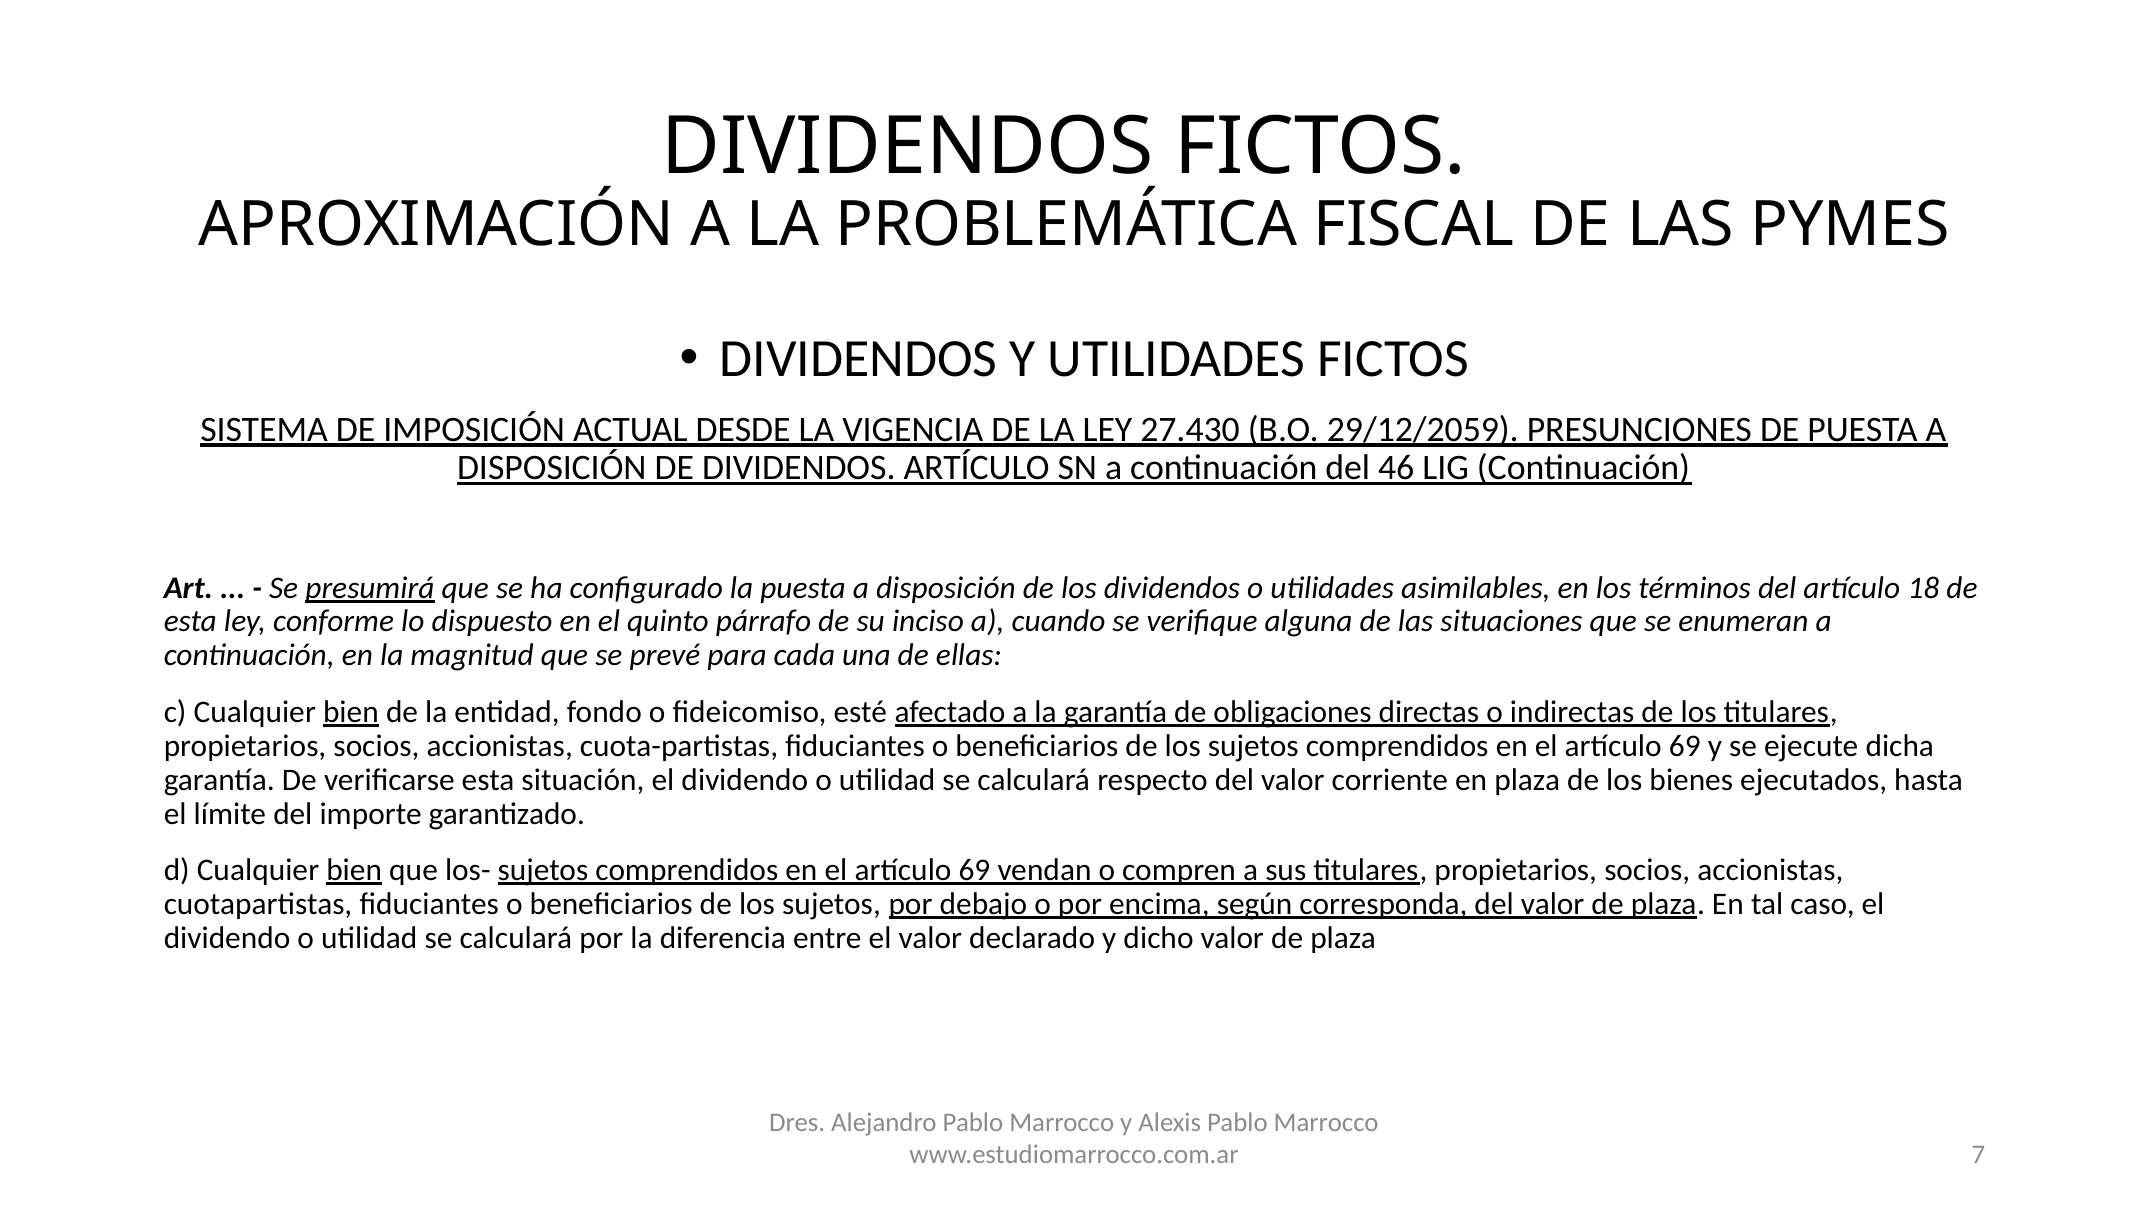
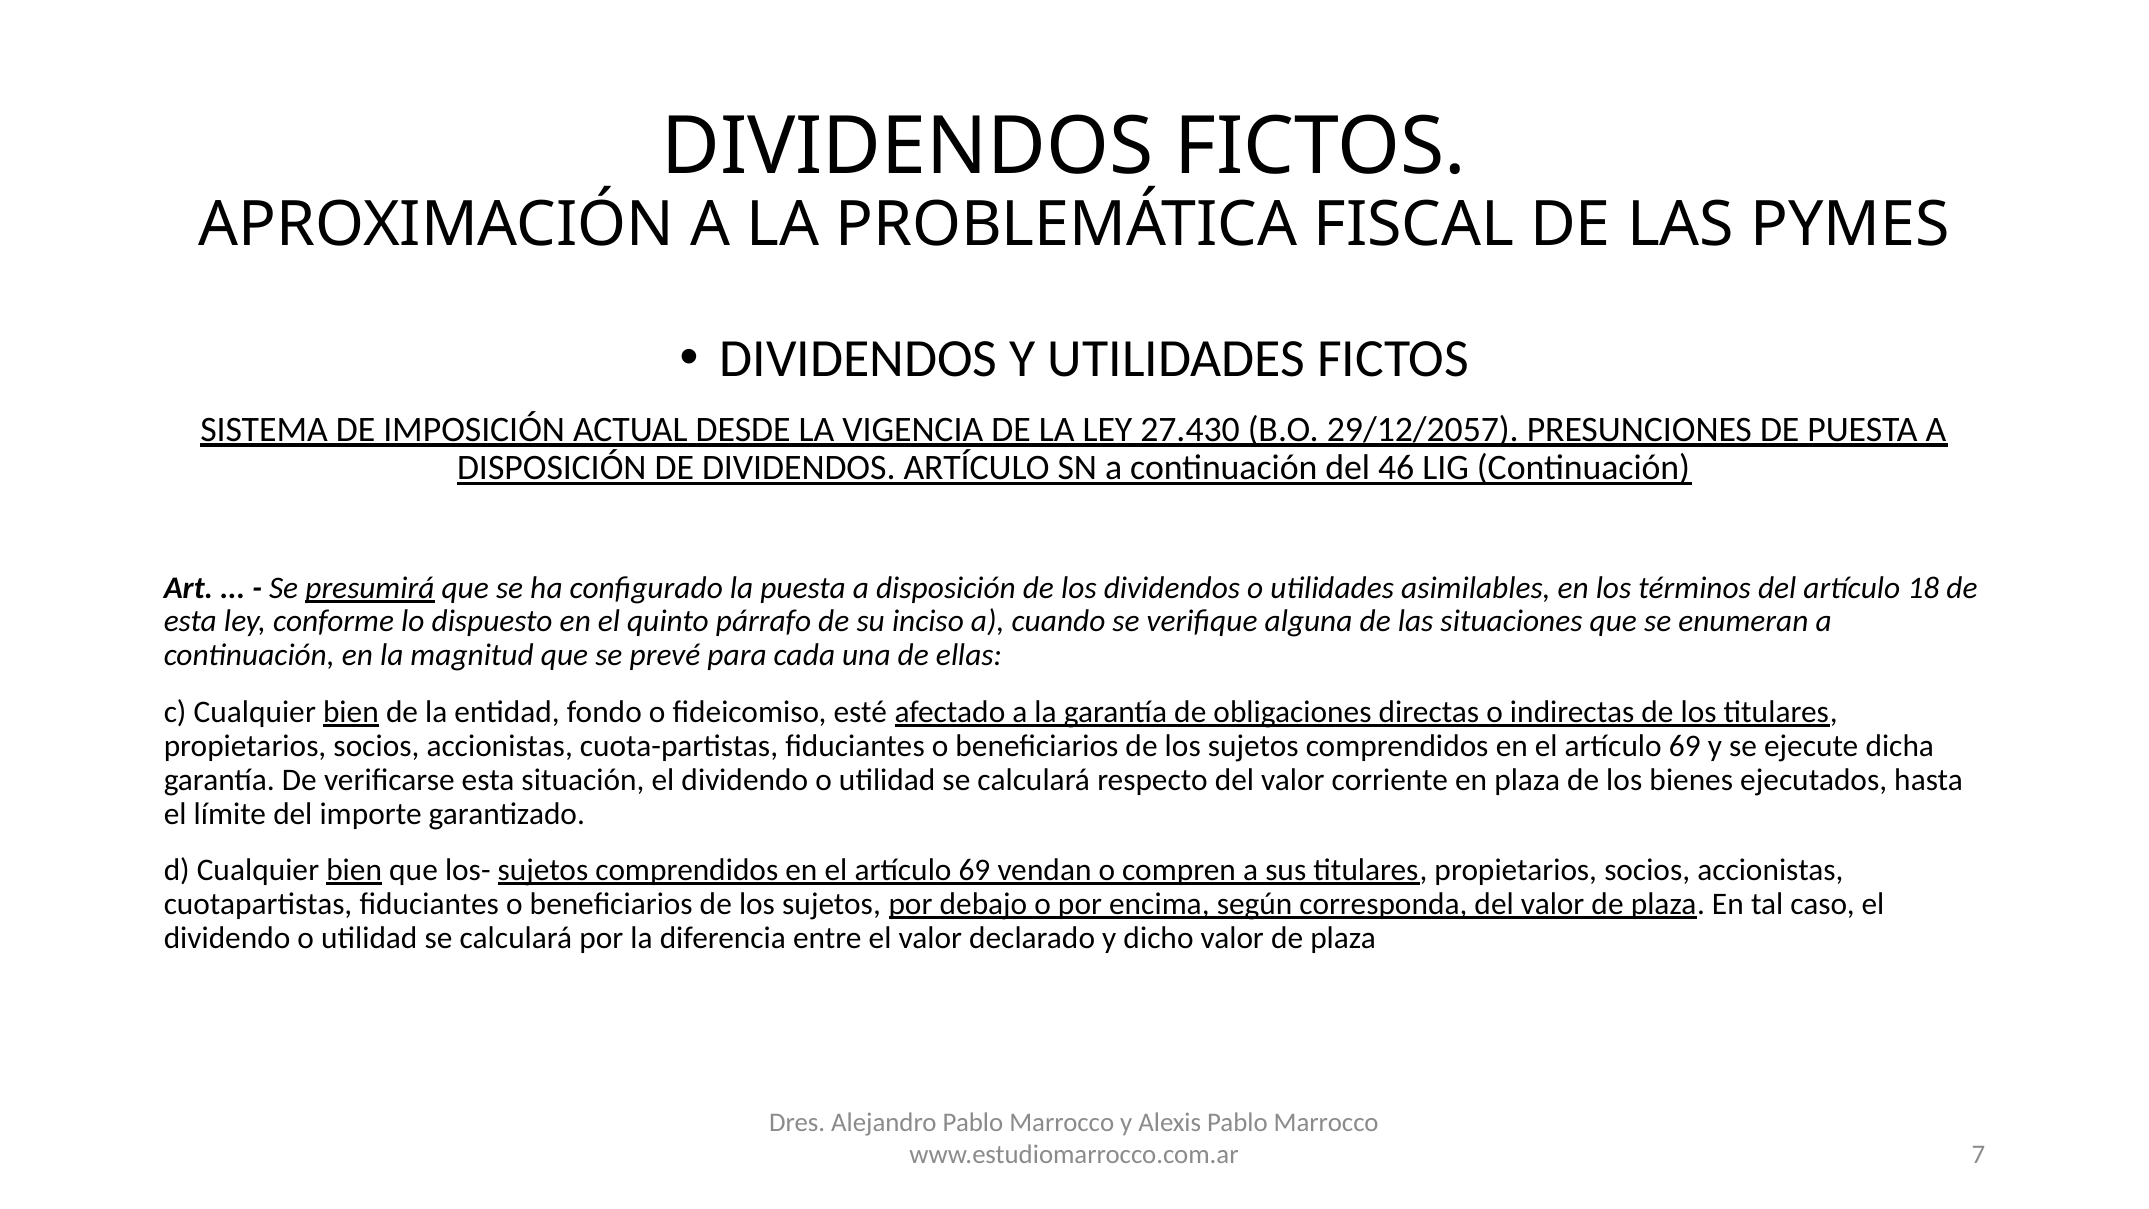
29/12/2059: 29/12/2059 -> 29/12/2057 (1423, 429)
